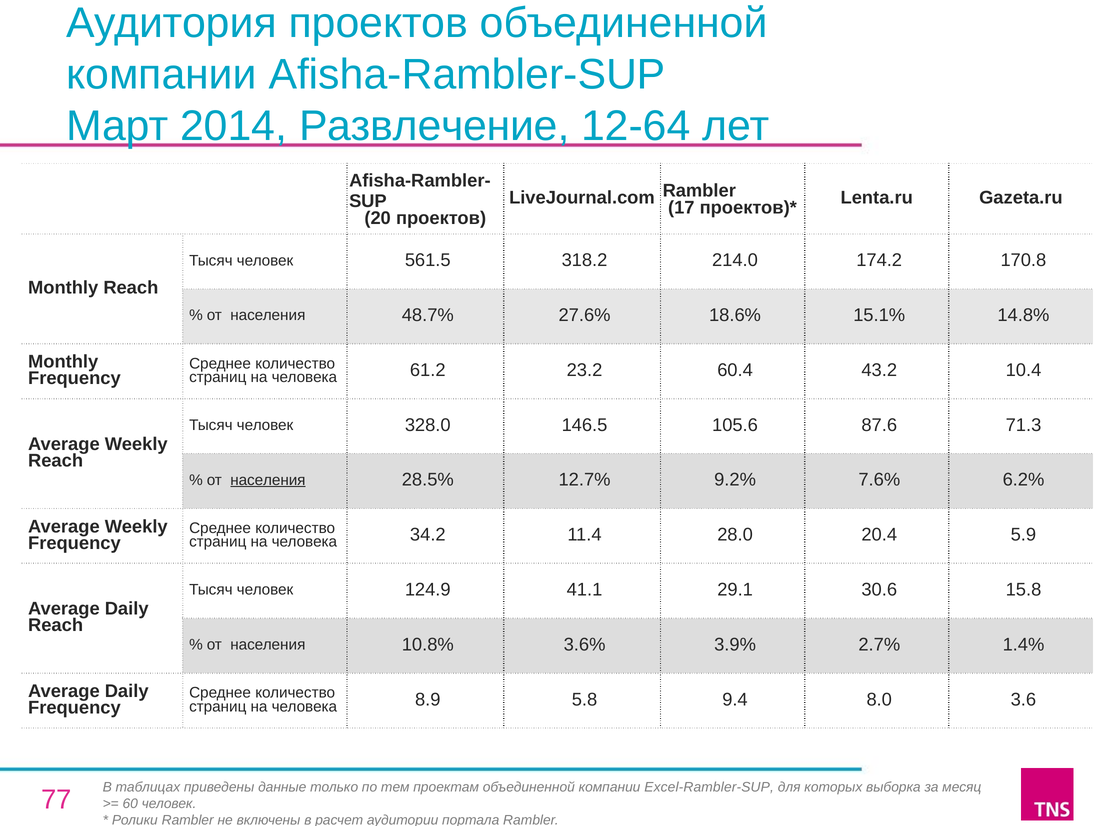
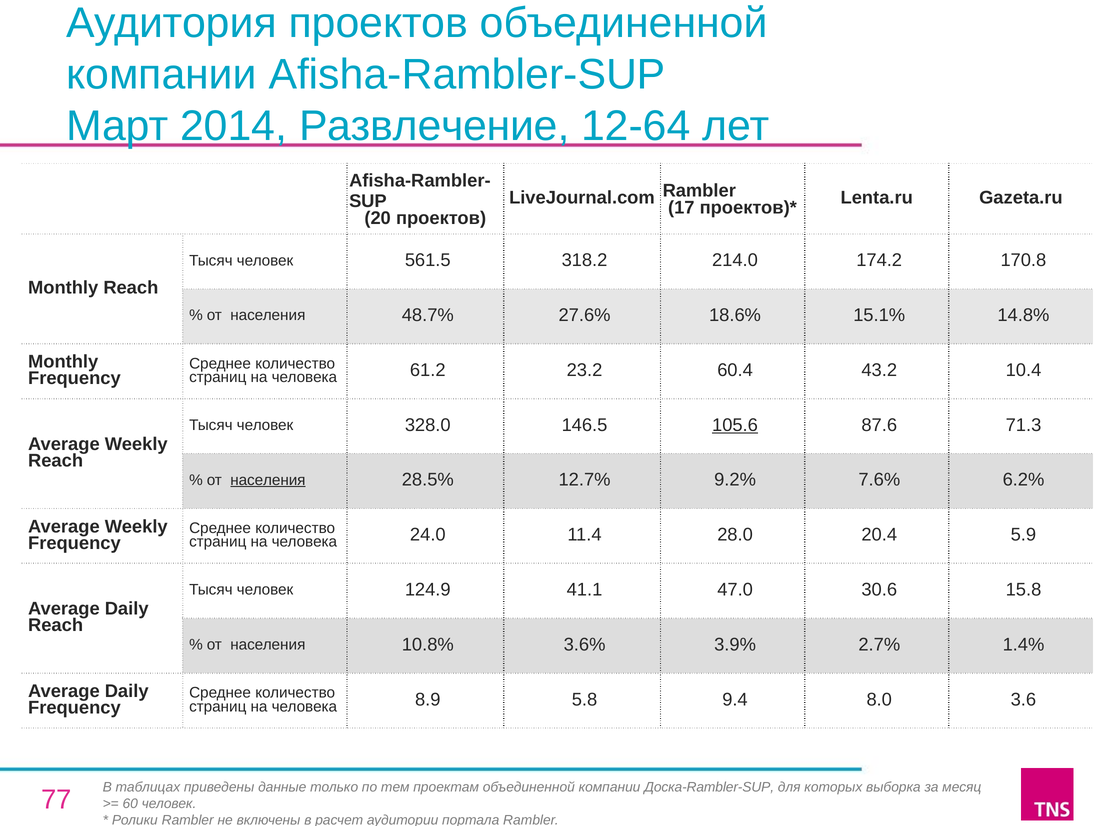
105.6 underline: none -> present (735, 425)
34.2: 34.2 -> 24.0 (428, 535)
29.1: 29.1 -> 47.0 (735, 590)
Excel-Rambler-SUP: Excel-Rambler-SUP -> Доска-Rambler-SUP (709, 788)
